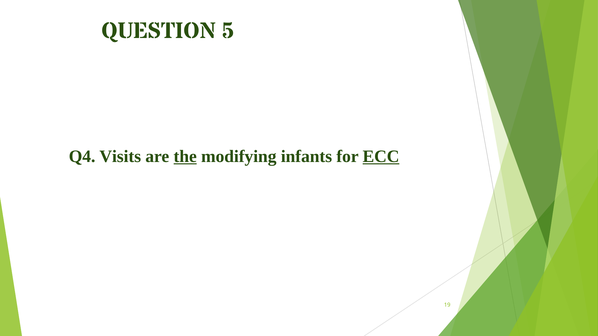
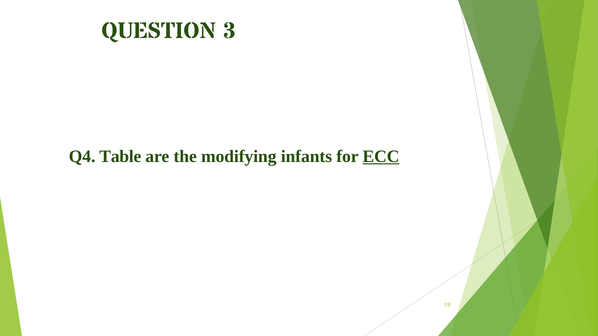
5: 5 -> 3 (228, 31)
Visits: Visits -> Table (120, 156)
the underline: present -> none (185, 156)
